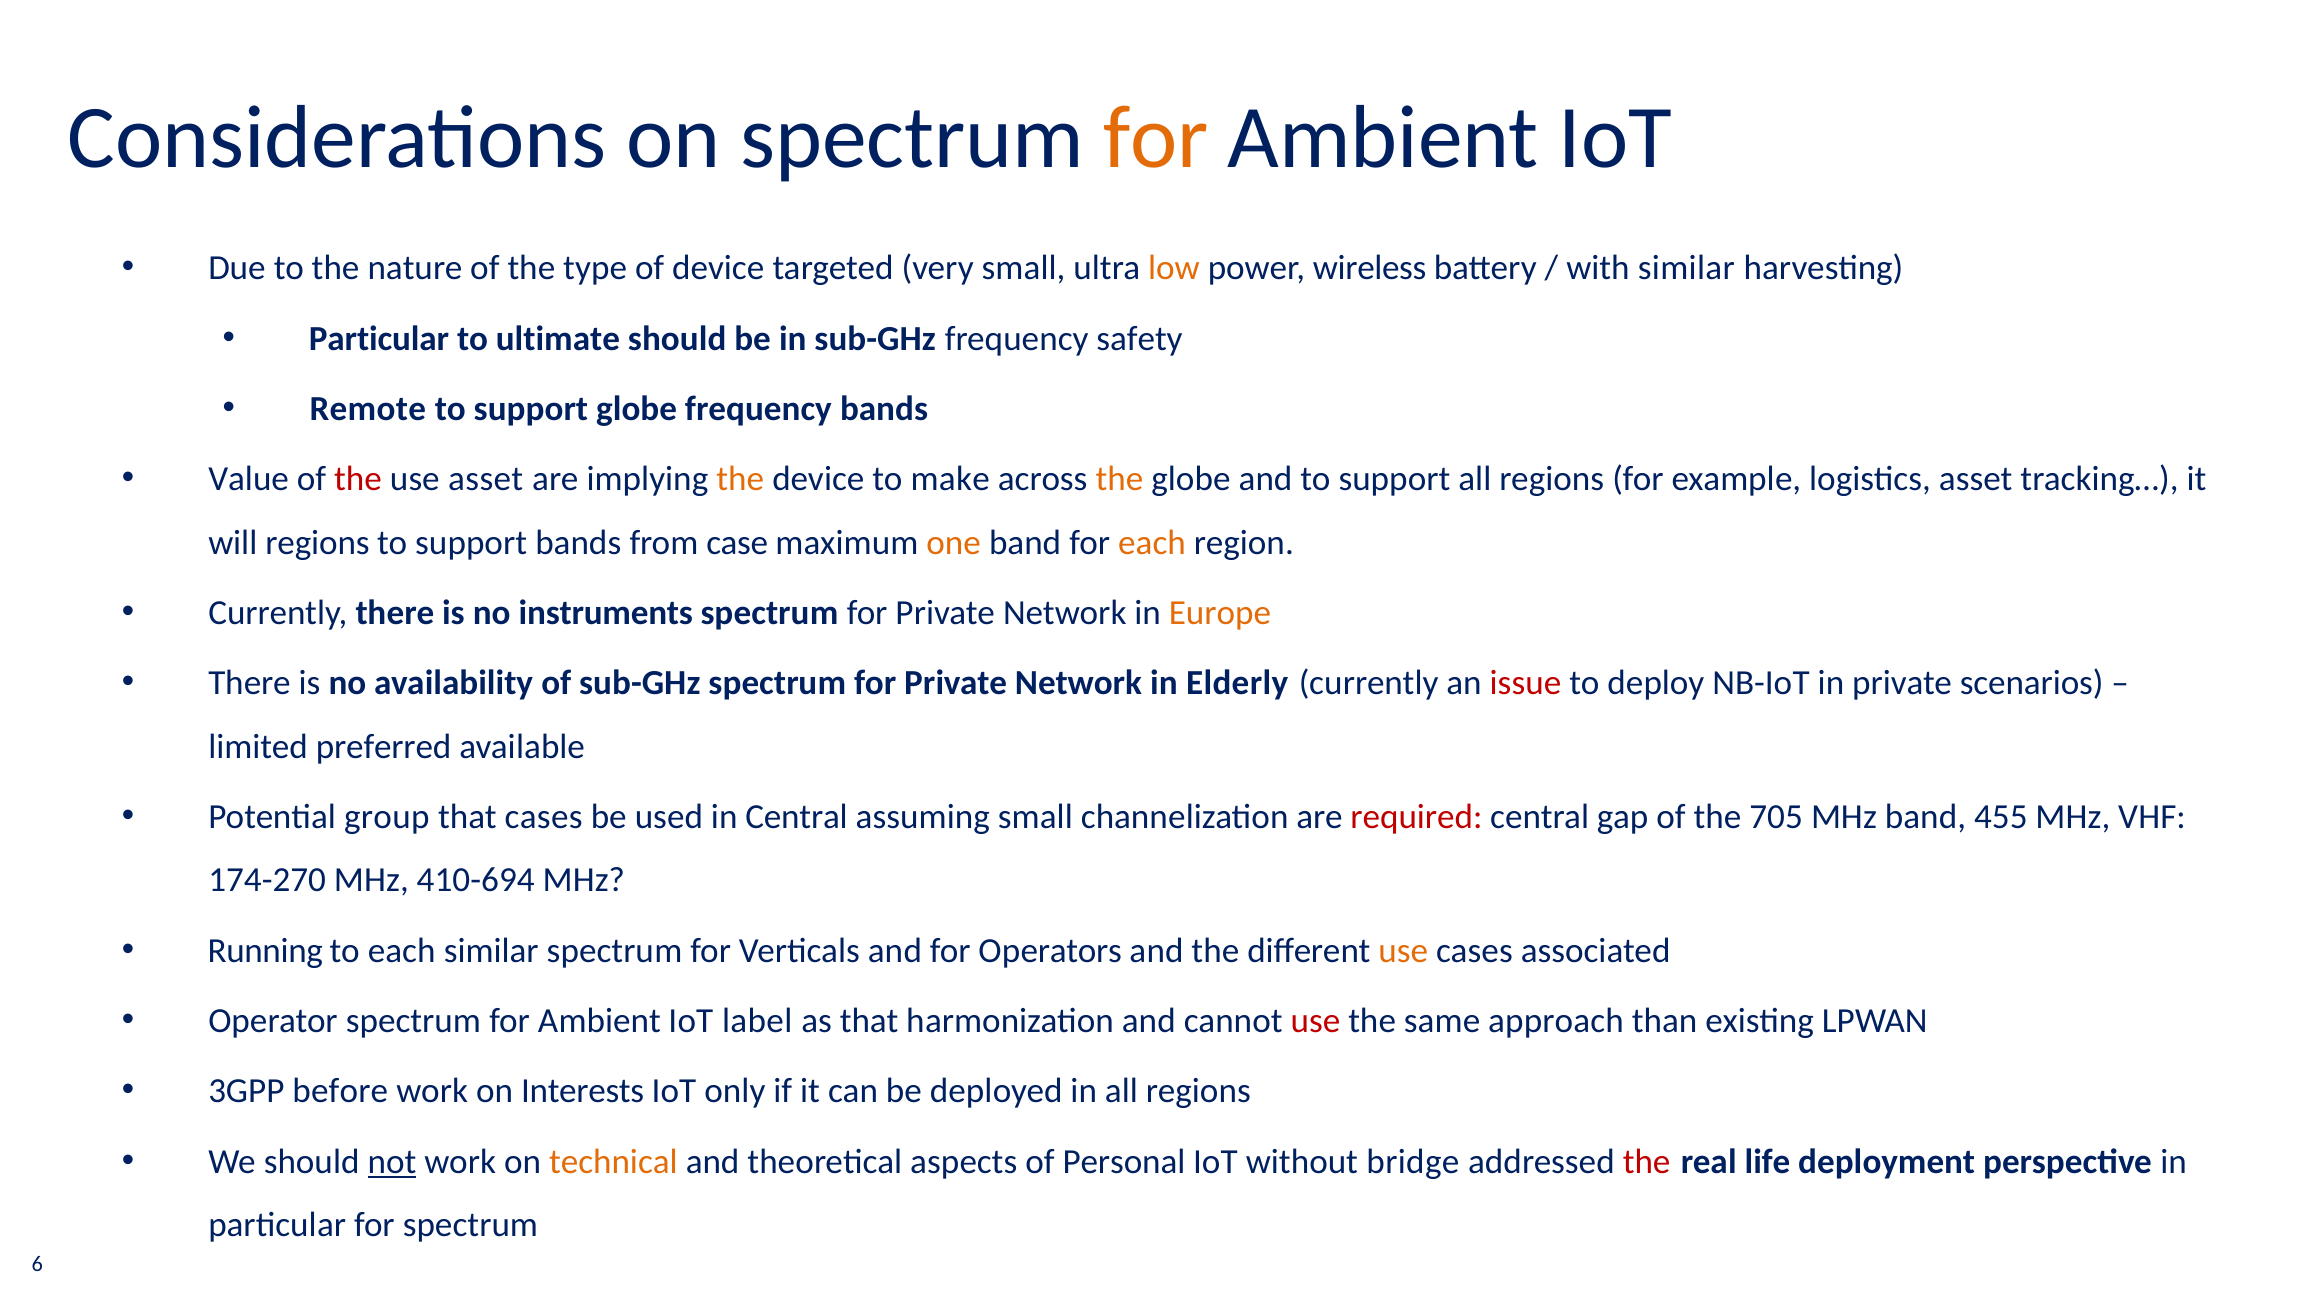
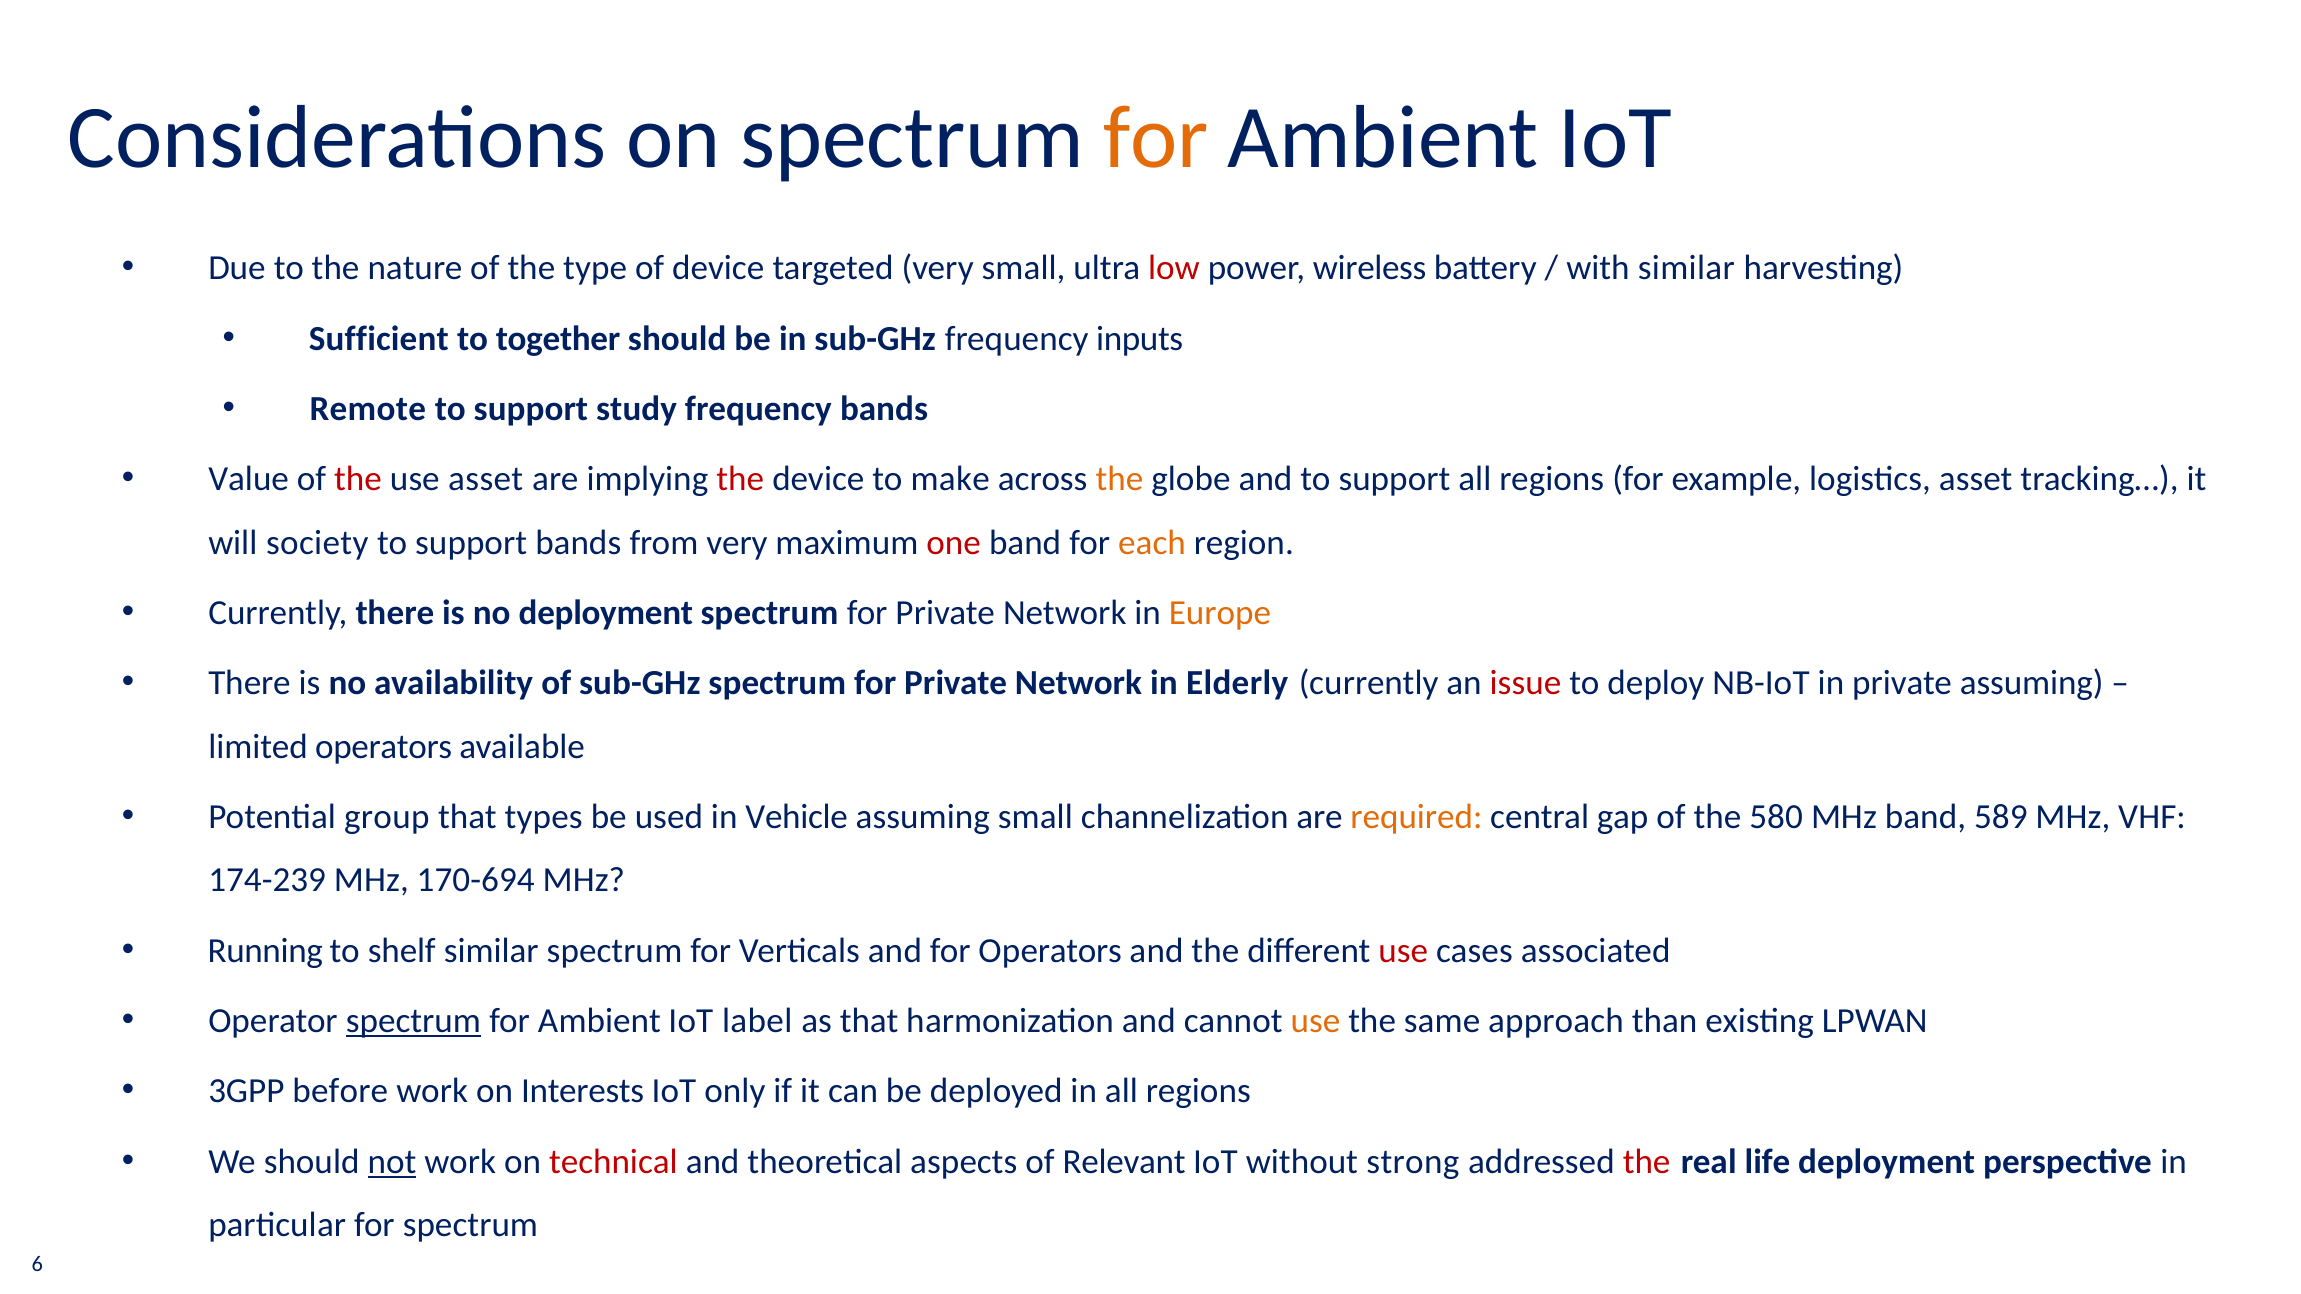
low colour: orange -> red (1174, 268)
Particular: Particular -> Sufficient (379, 339)
ultimate: ultimate -> together (558, 339)
safety: safety -> inputs (1140, 339)
support globe: globe -> study (637, 409)
the colour: orange -> red (740, 479)
will regions: regions -> society (317, 543)
from case: case -> very (737, 543)
one colour: orange -> red (954, 543)
no instruments: instruments -> deployment (606, 613)
private scenarios: scenarios -> assuming (2032, 683)
limited preferred: preferred -> operators (384, 747)
that cases: cases -> types (544, 817)
in Central: Central -> Vehicle (797, 817)
required colour: red -> orange (1416, 817)
705: 705 -> 580 (1776, 817)
455: 455 -> 589 (2001, 817)
174-270: 174-270 -> 174-239 (267, 880)
410-694: 410-694 -> 170-694 (476, 880)
to each: each -> shelf (402, 951)
use colour: orange -> red (1403, 951)
spectrum underline: none -> present (413, 1021)
use colour: red -> orange (1315, 1021)
technical colour: orange -> red (613, 1162)
Personal: Personal -> Relevant (1124, 1162)
bridge: bridge -> strong (1413, 1162)
